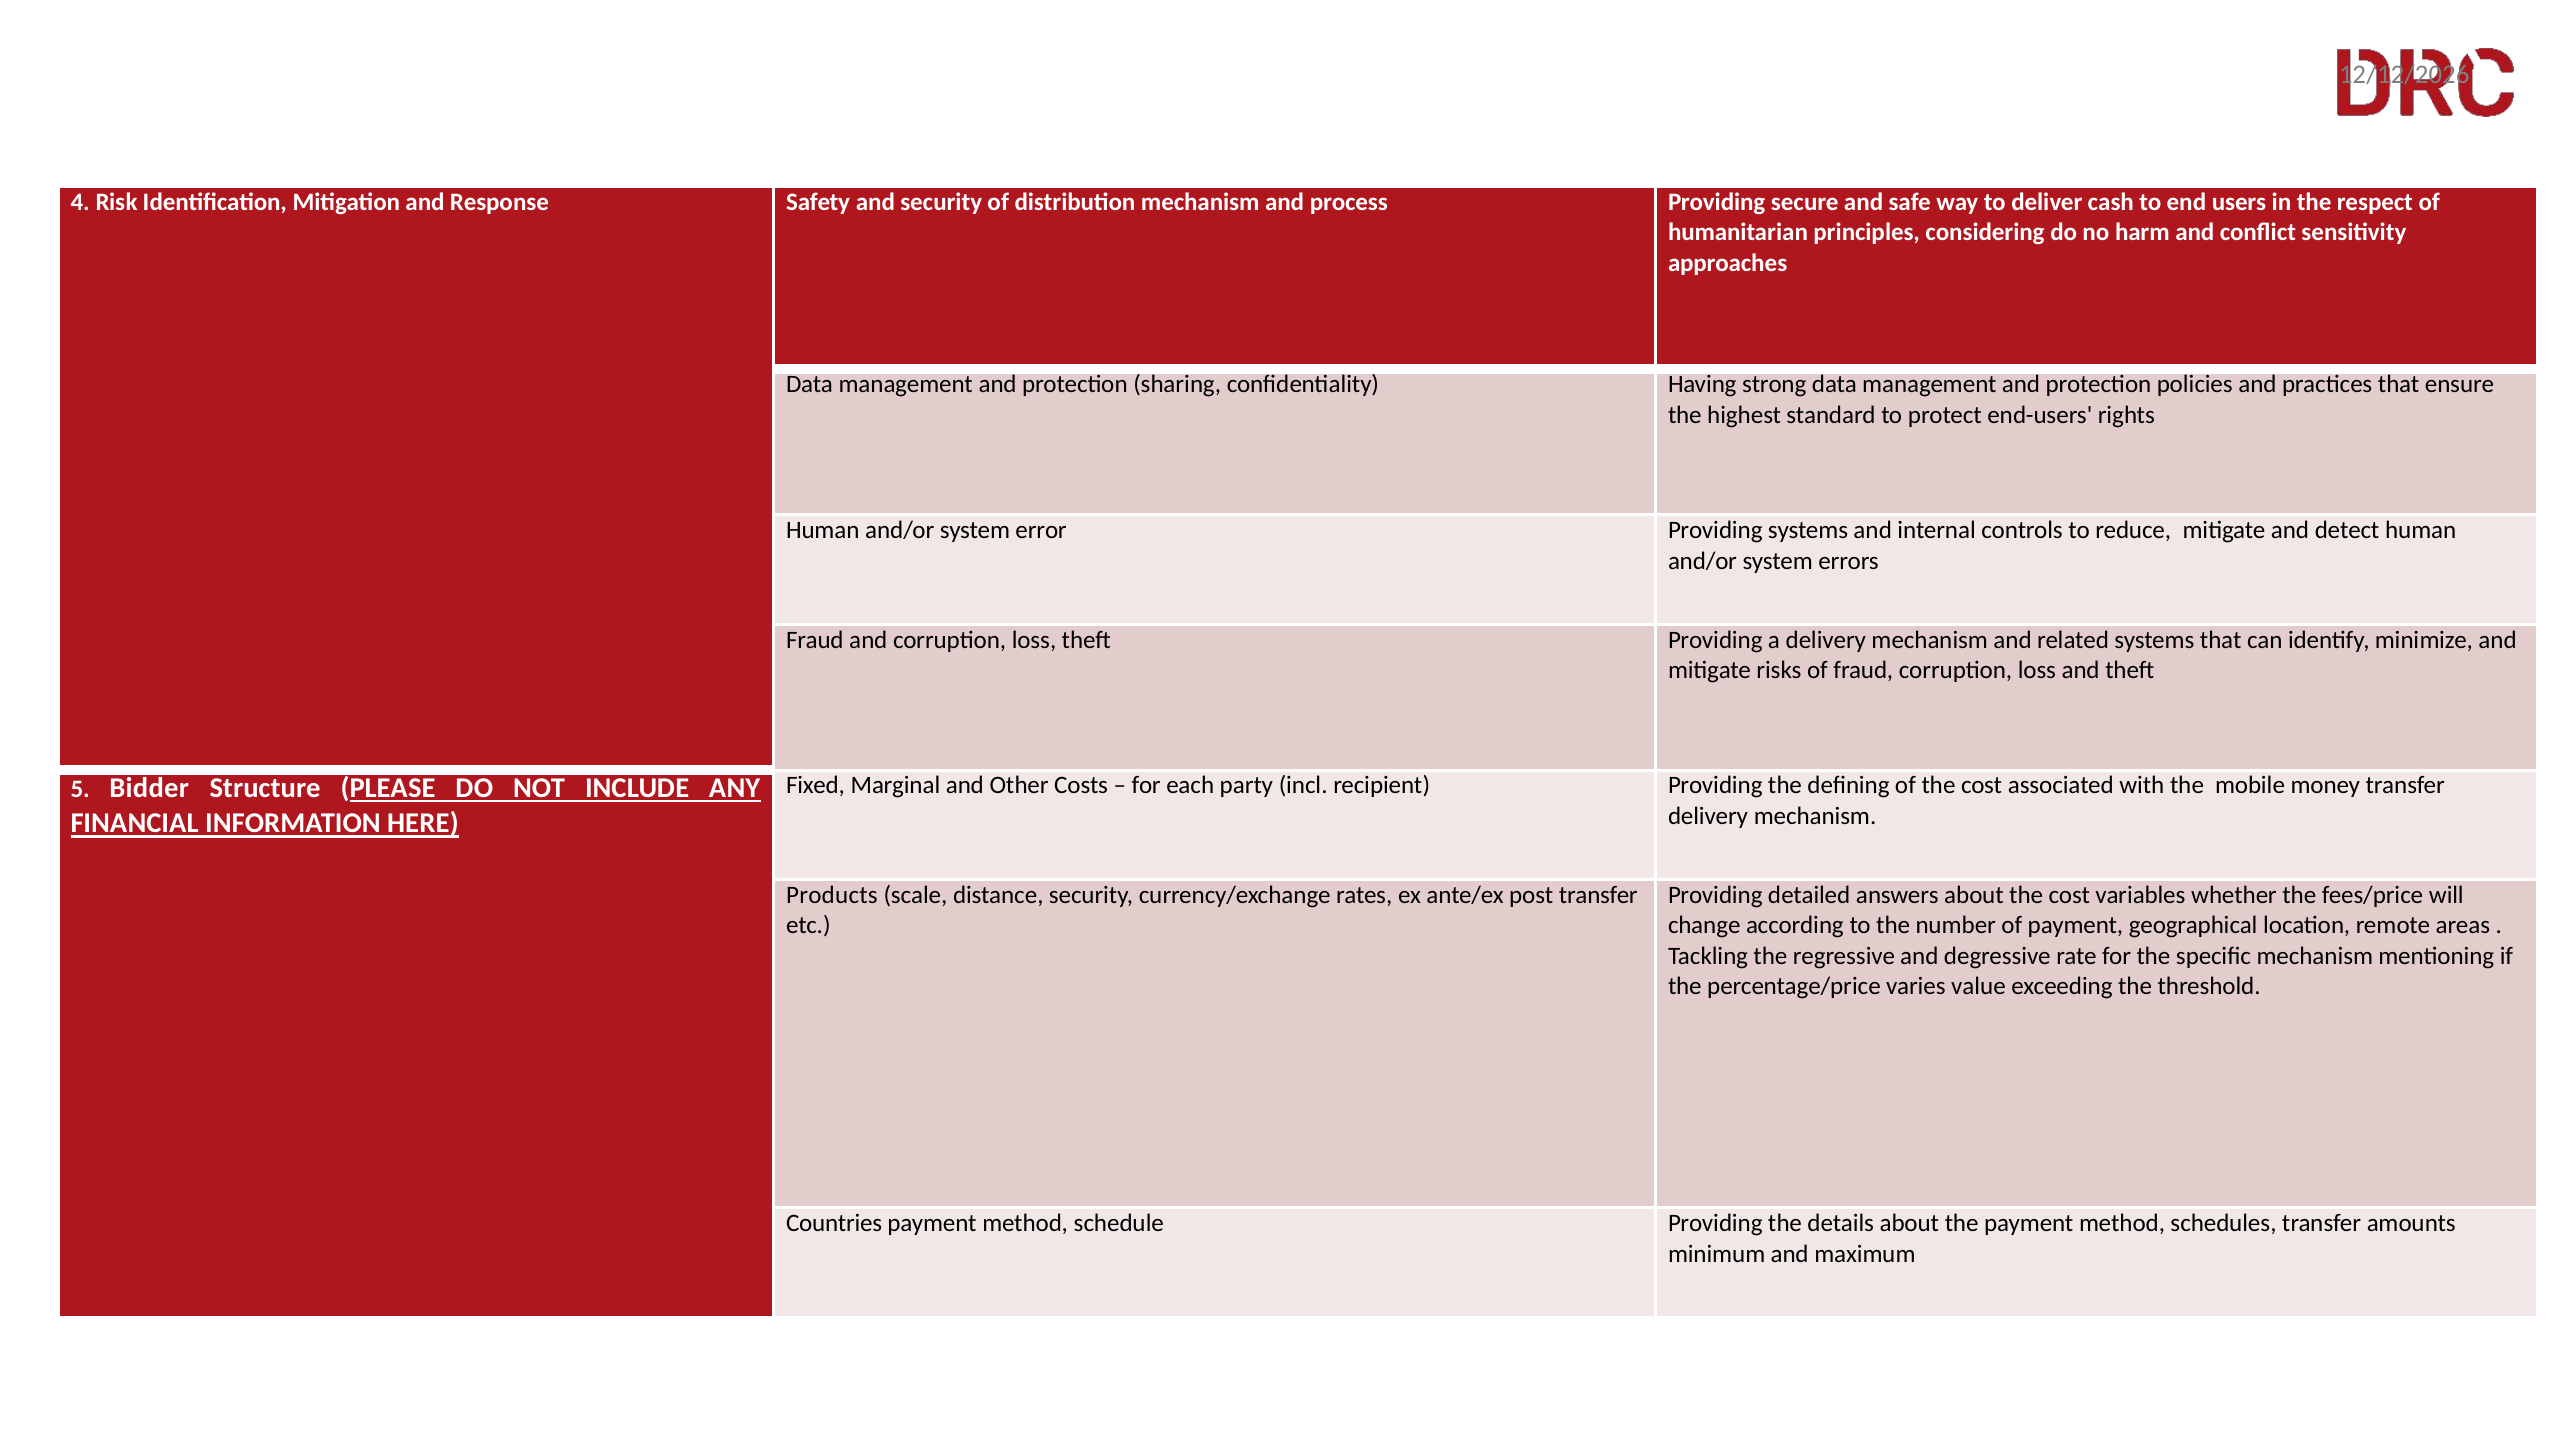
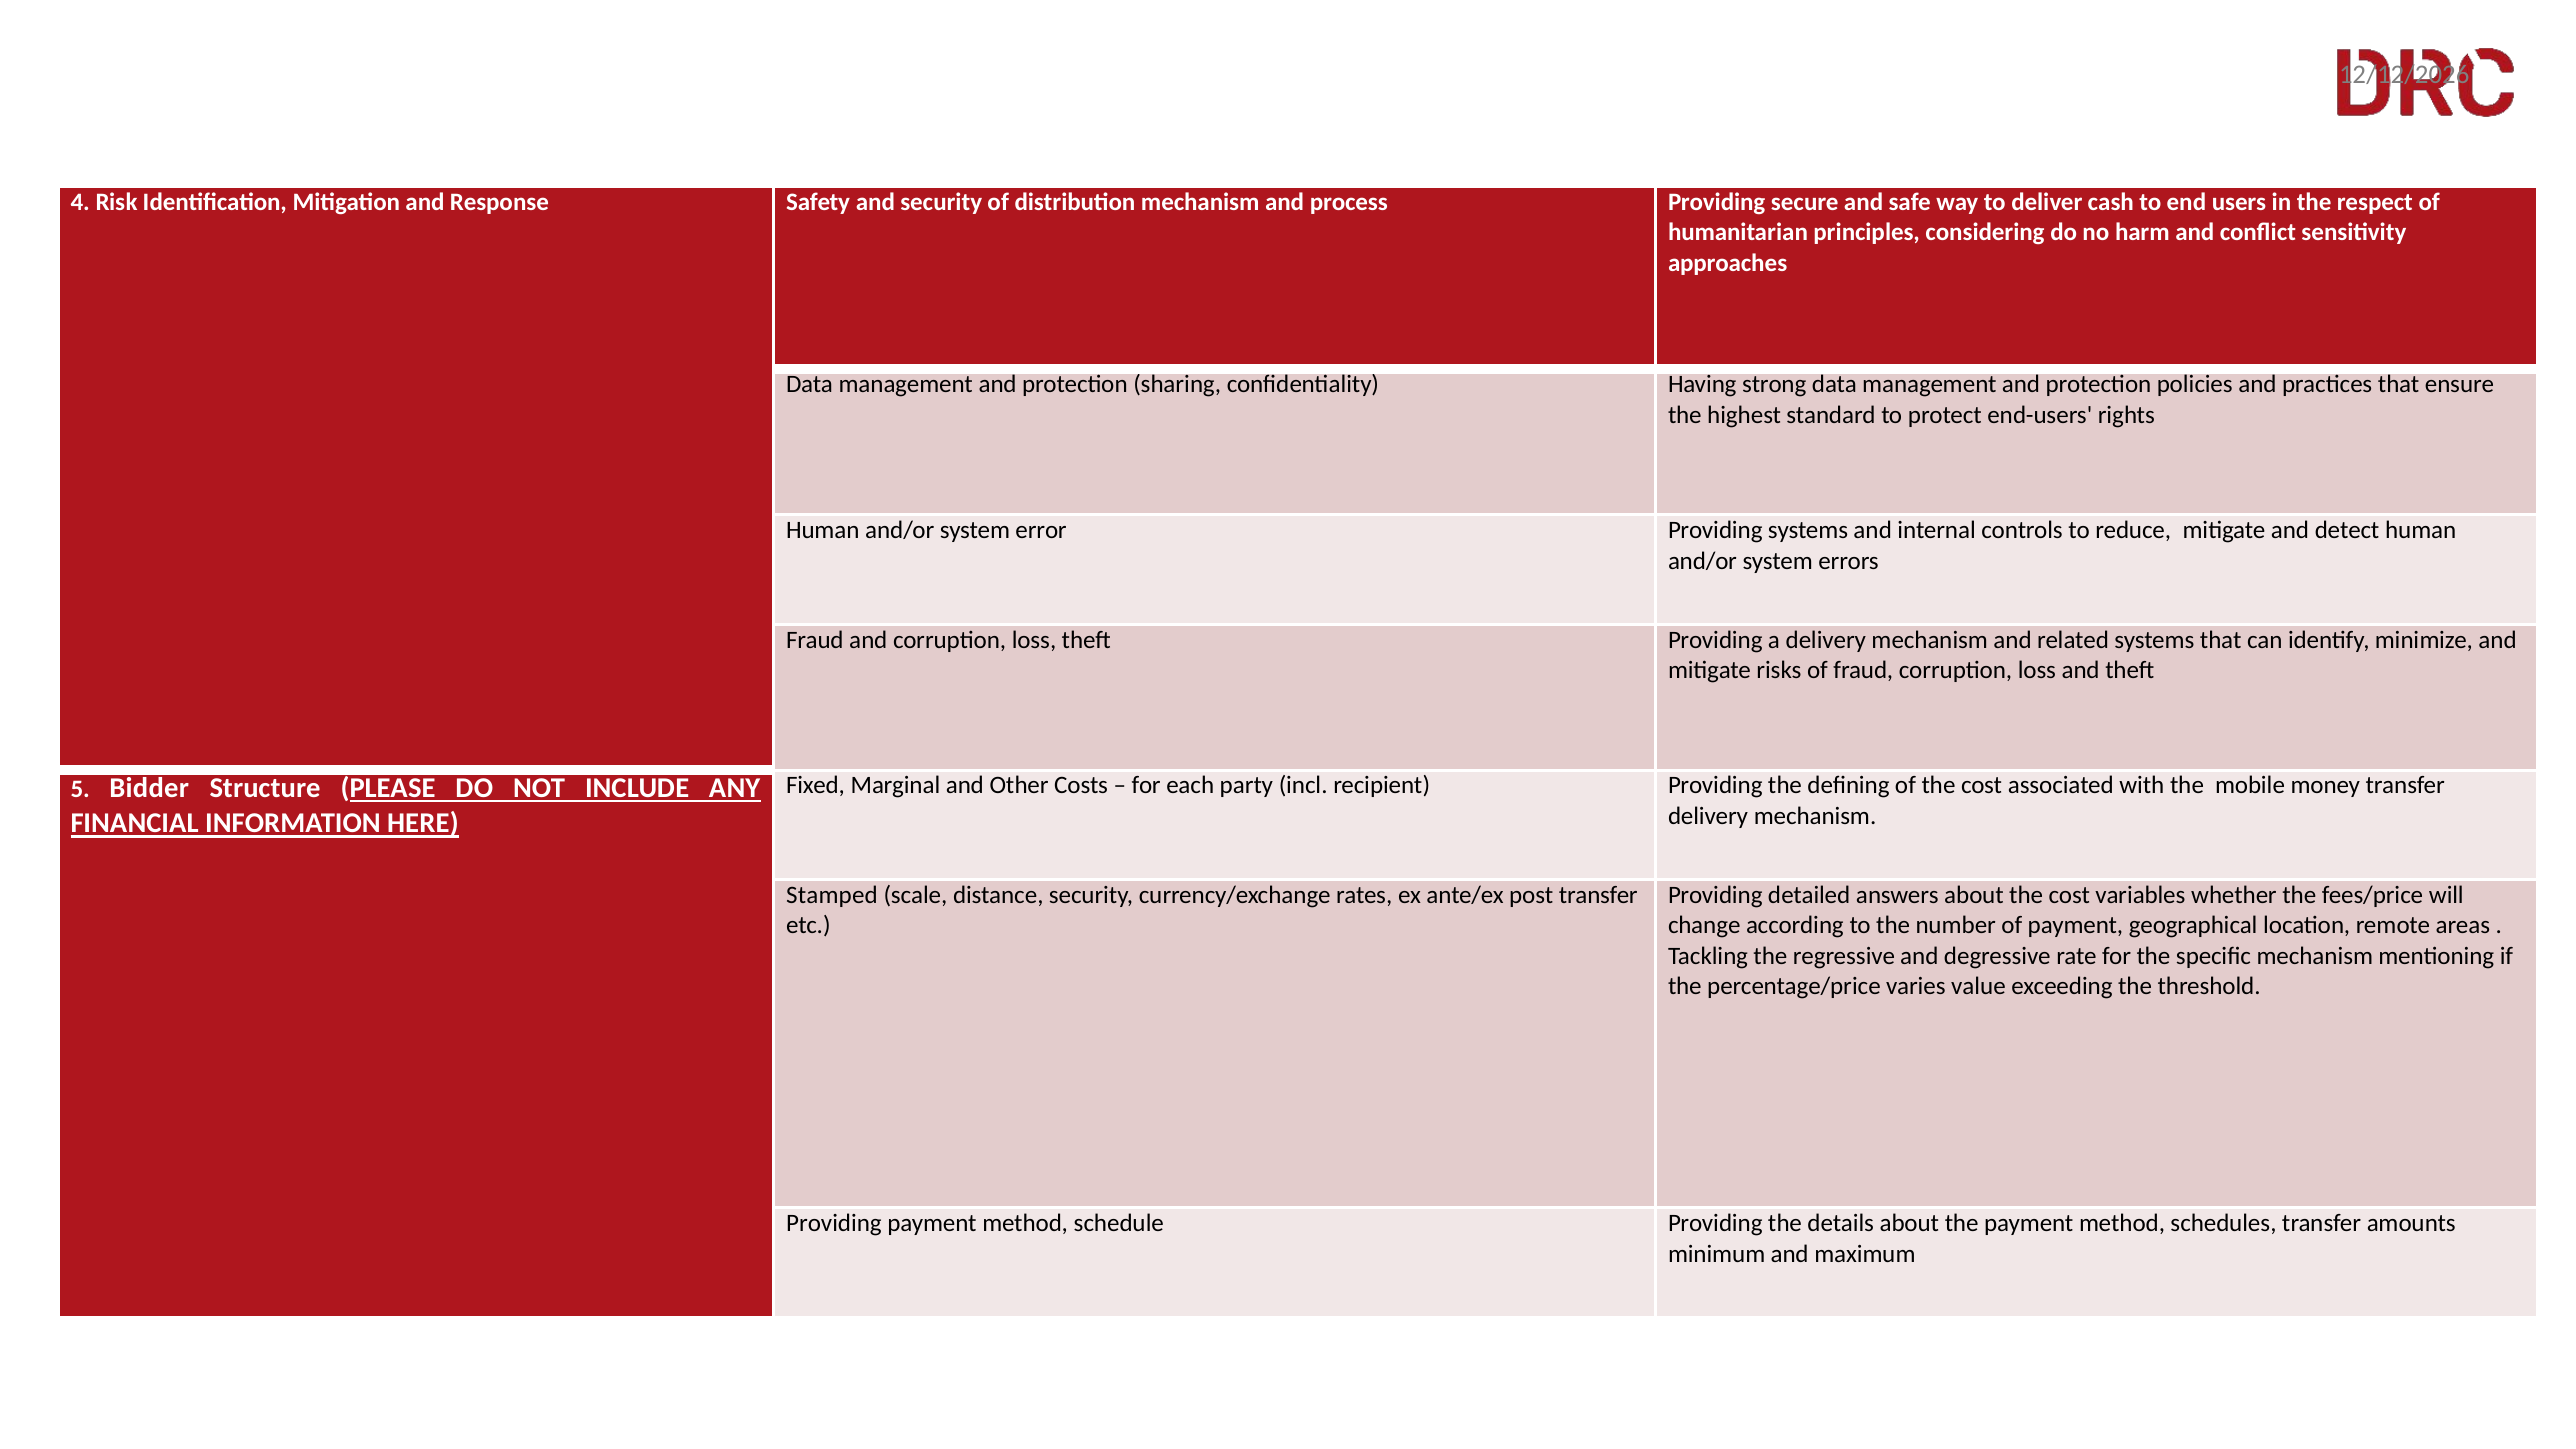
Products: Products -> Stamped (832, 895)
Countries: Countries -> Providing (834, 1223)
